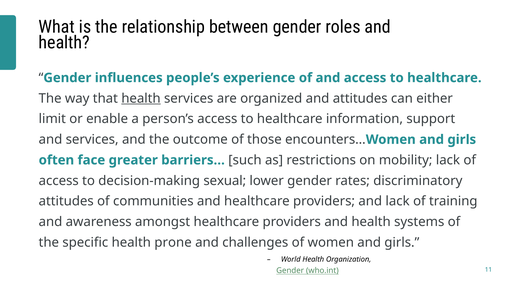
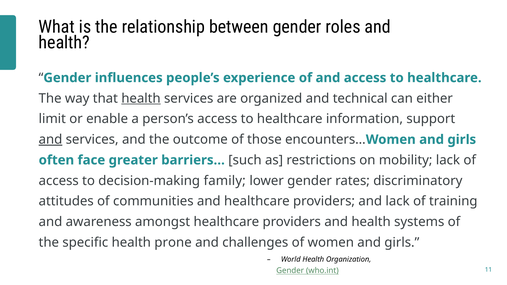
and attitudes: attitudes -> technical (360, 98)
and underline: none -> present (50, 140)
sexual: sexual -> family (225, 181)
